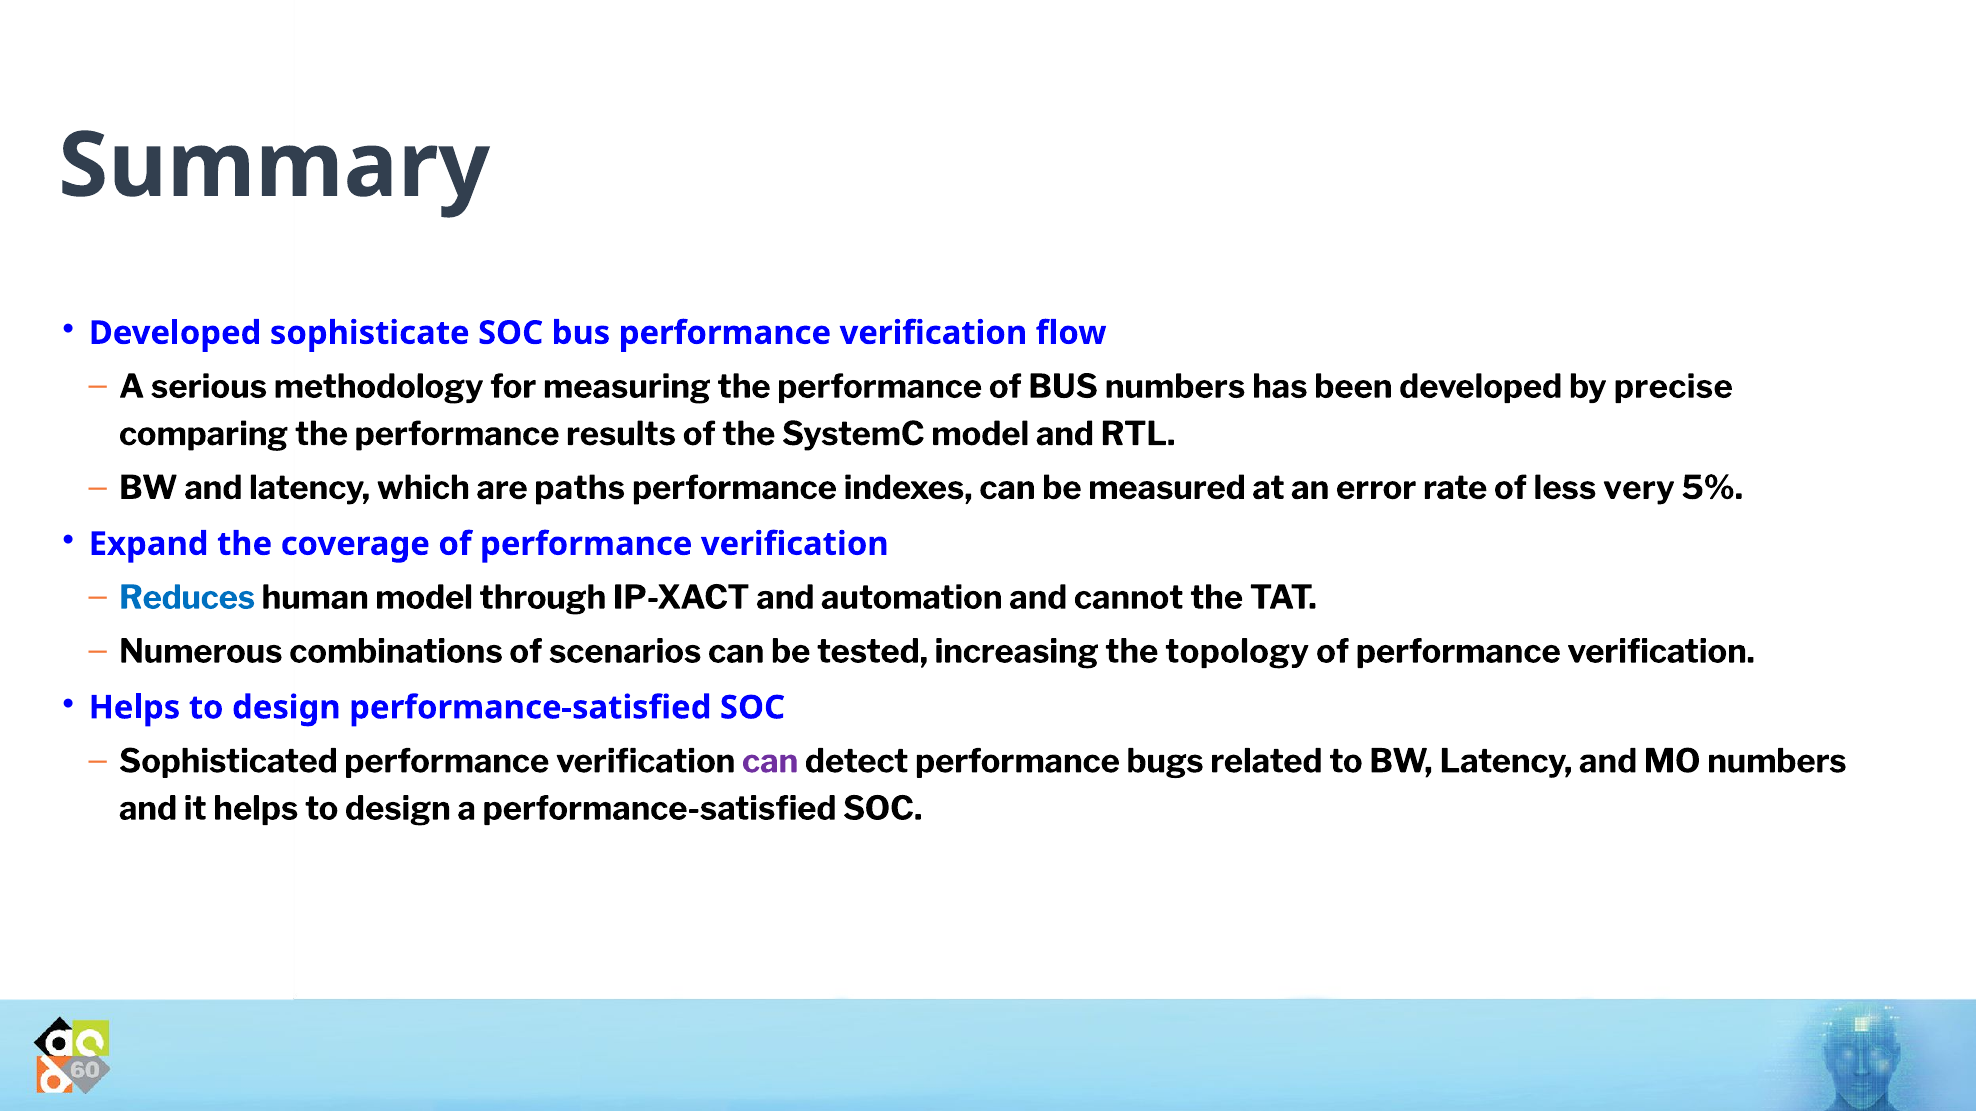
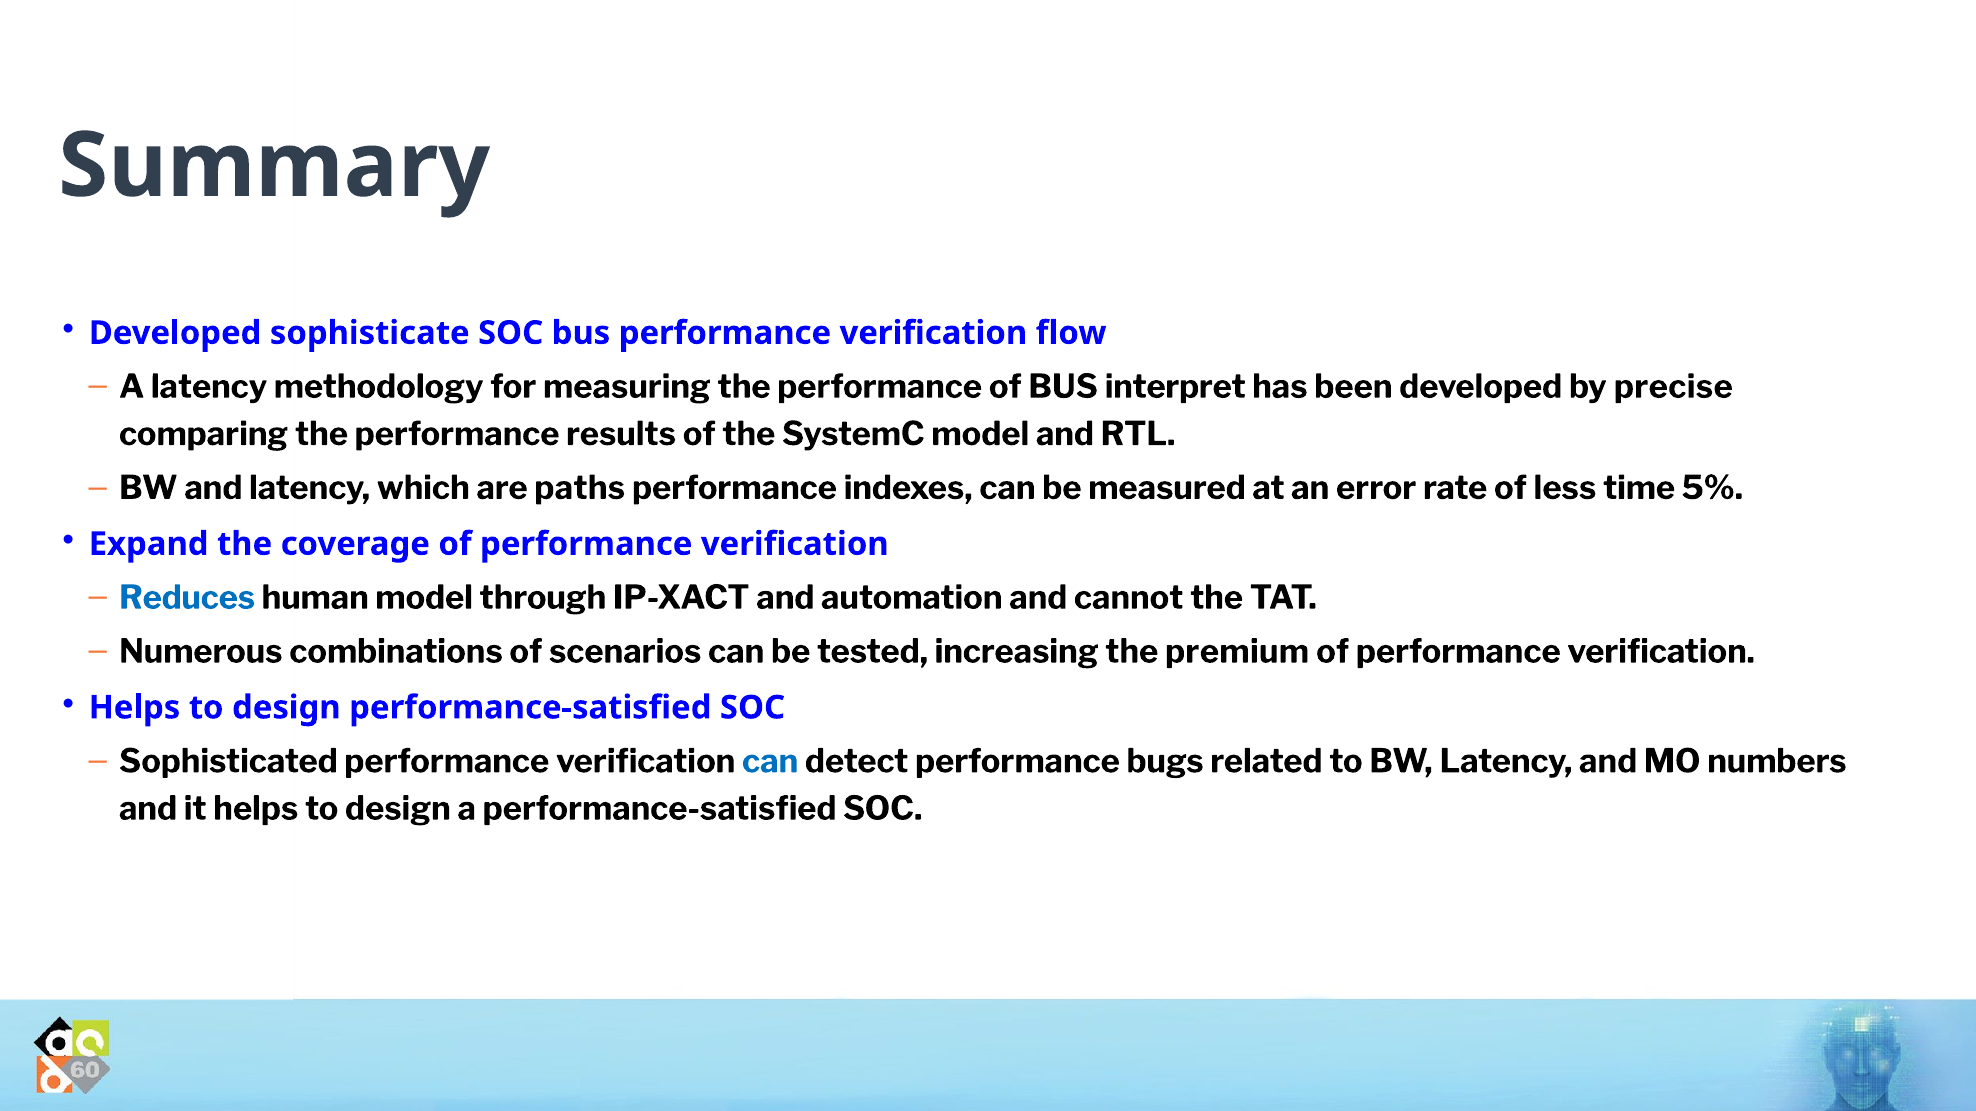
A serious: serious -> latency (209, 387)
BUS numbers: numbers -> interpret (1175, 387)
very: very -> time (1639, 488)
topology: topology -> premium (1237, 652)
can colour: purple -> blue (770, 762)
